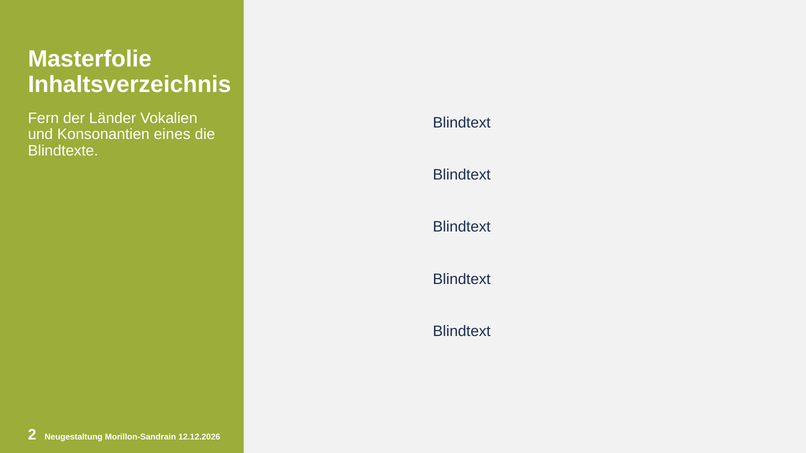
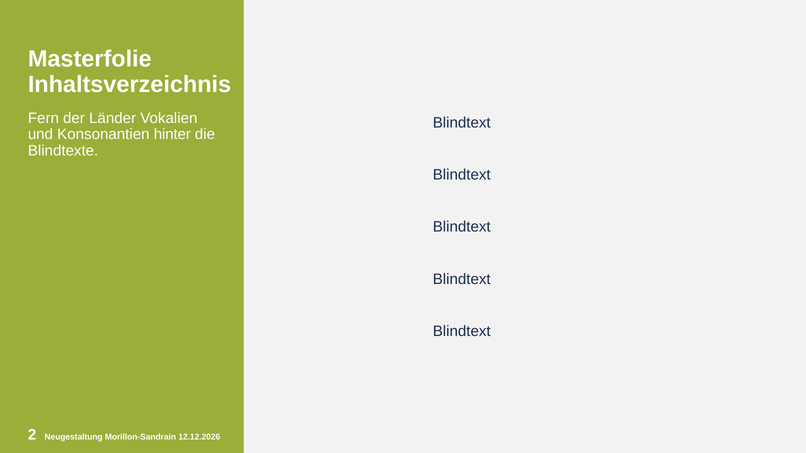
eines: eines -> hinter (172, 134)
